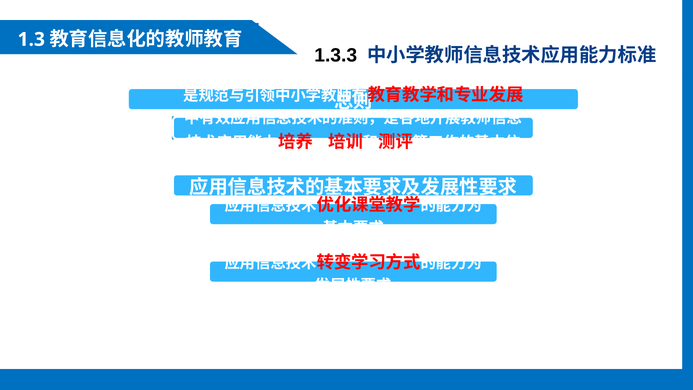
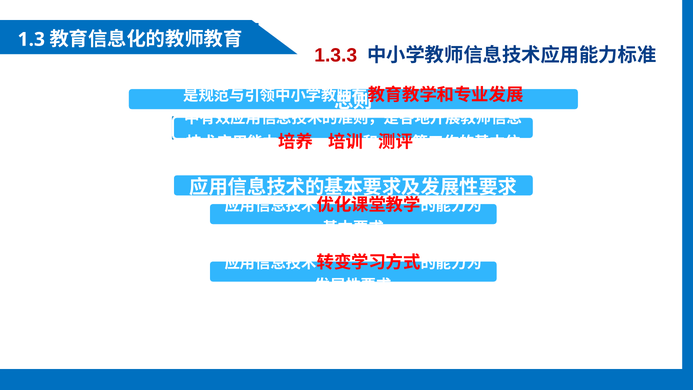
1.3.3 colour: black -> red (336, 55)
